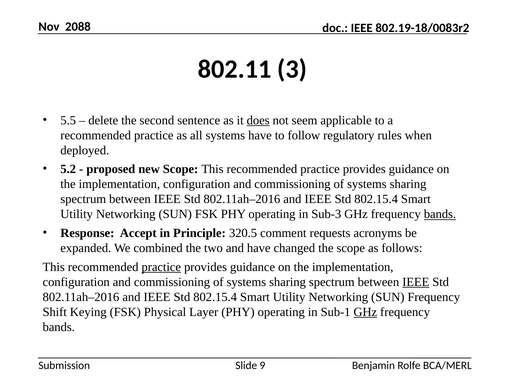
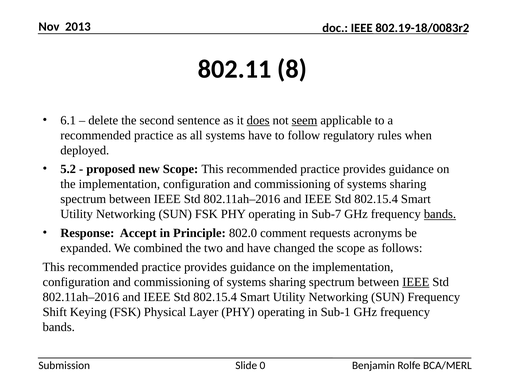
2088: 2088 -> 2013 (78, 27)
3: 3 -> 8 (292, 69)
5.5: 5.5 -> 6.1 (68, 120)
seem underline: none -> present (305, 120)
Sub-3: Sub-3 -> Sub-7 (326, 214)
320.5: 320.5 -> 802.0 (243, 233)
practice underline: present -> none (161, 267)
GHz underline: present -> none (365, 312)
9: 9 -> 0 (262, 365)
